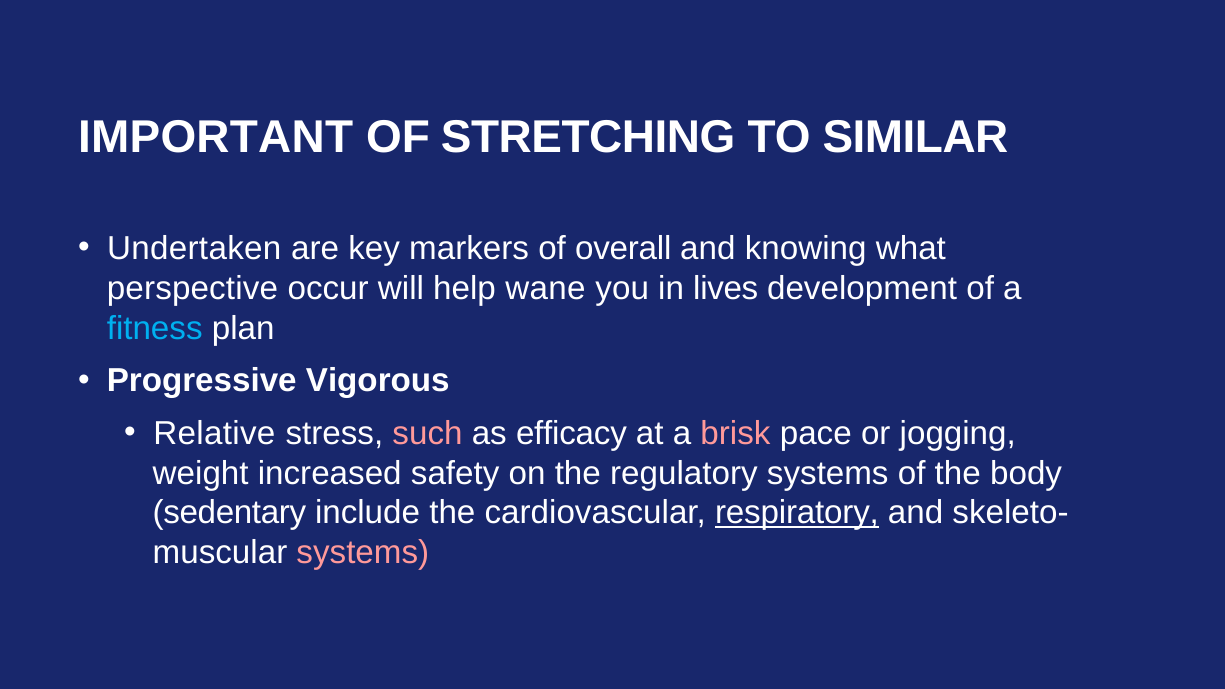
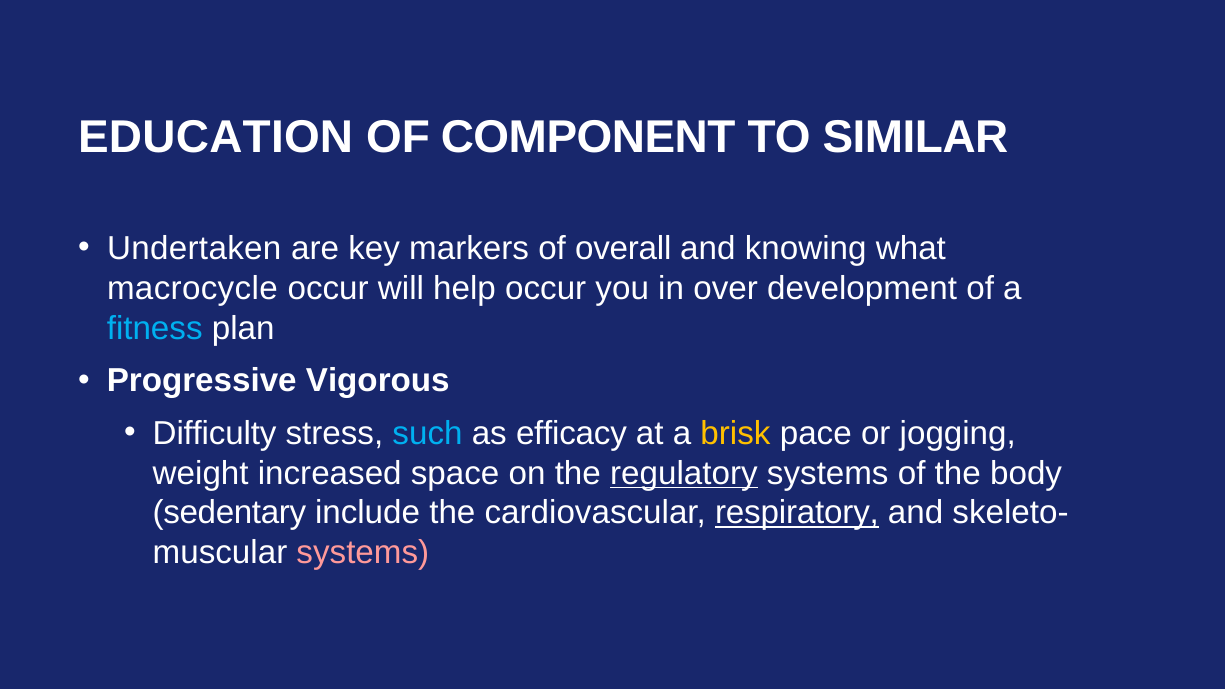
IMPORTANT: IMPORTANT -> EDUCATION (216, 138)
STRETCHING: STRETCHING -> COMPONENT (588, 138)
perspective: perspective -> macrocycle (192, 289)
help wane: wane -> occur (546, 289)
lives: lives -> over (726, 289)
Relative: Relative -> Difficulty (215, 433)
such colour: pink -> light blue (427, 433)
brisk colour: pink -> yellow (735, 433)
safety: safety -> space (455, 473)
regulatory underline: none -> present (684, 473)
